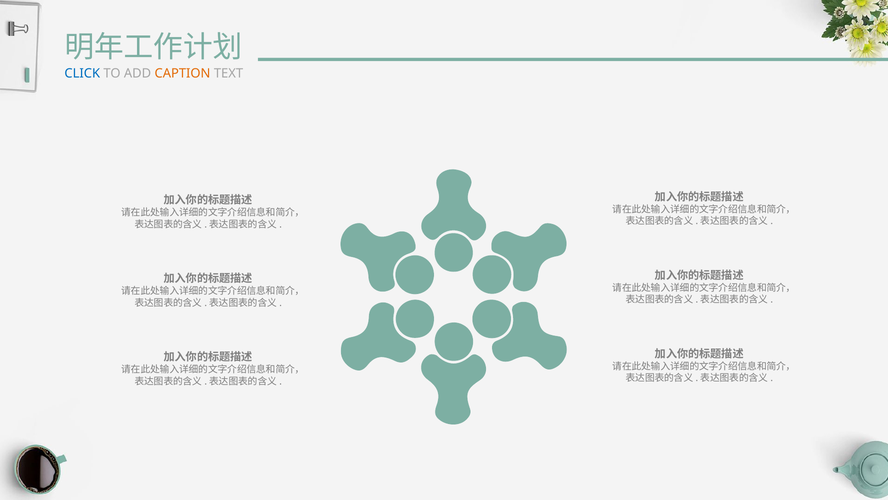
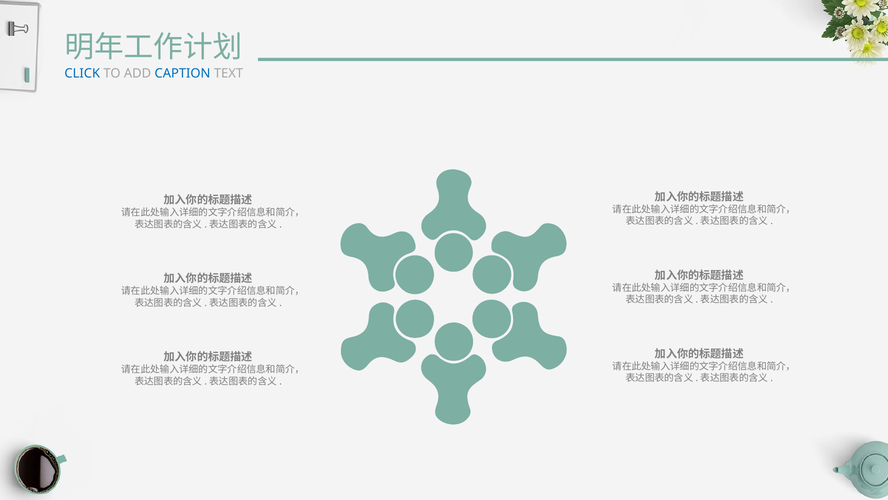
CAPTION colour: orange -> blue (183, 74)
